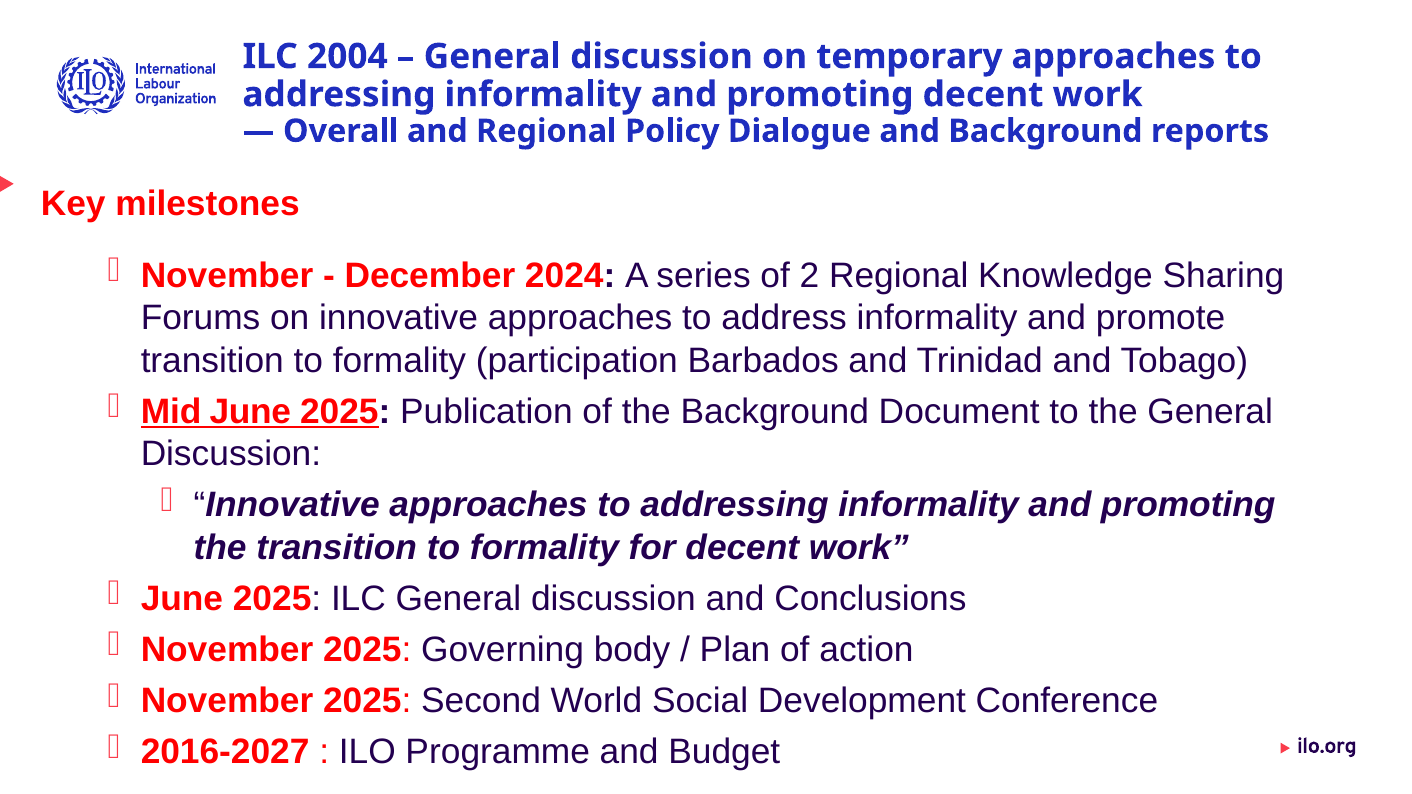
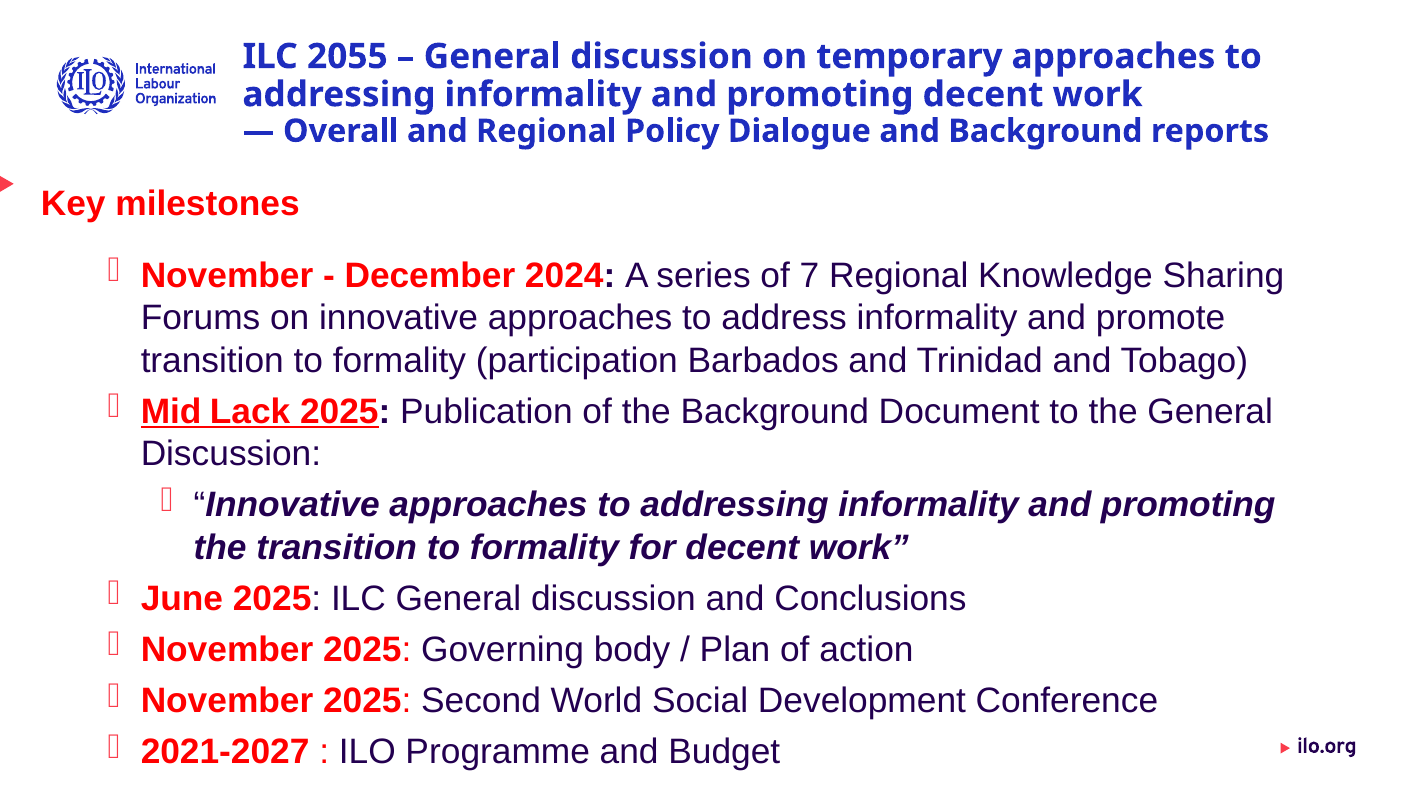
2004: 2004 -> 2055 (347, 57)
2: 2 -> 7 (810, 276)
Mid June: June -> Lack (250, 412)
2016-2027: 2016-2027 -> 2021-2027 (225, 753)
